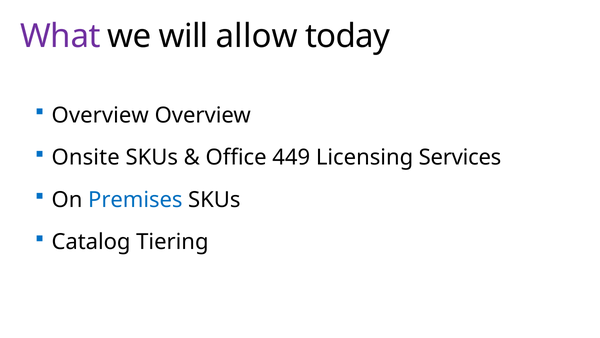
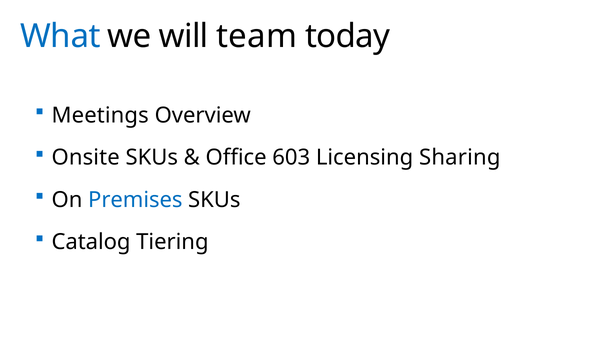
What colour: purple -> blue (60, 36)
allow: allow -> team (257, 36)
Overview: Overview -> Meetings (100, 115)
449: 449 -> 603 (291, 157)
Services: Services -> Sharing (460, 157)
